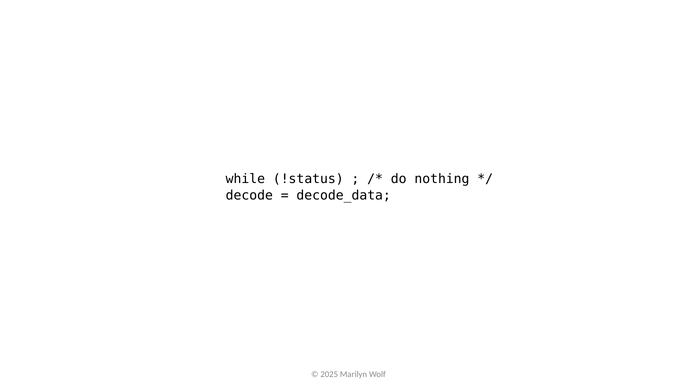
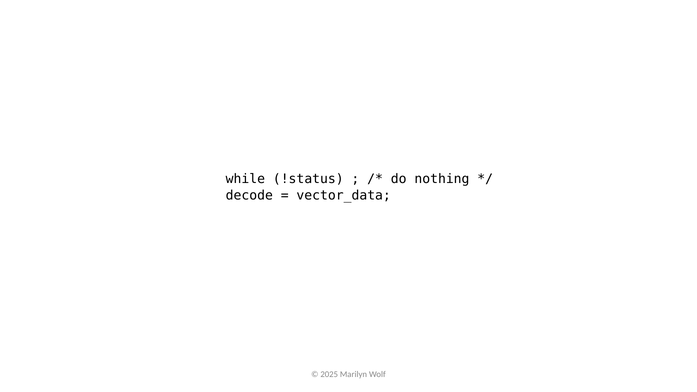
decode_data: decode_data -> vector_data (344, 196)
